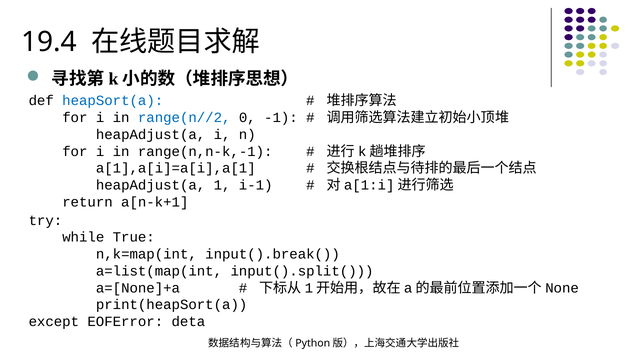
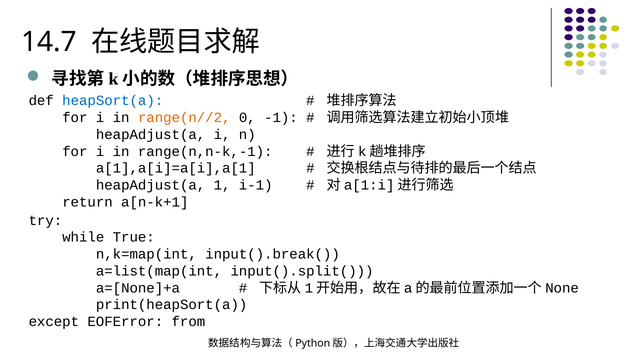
19.4: 19.4 -> 14.7 (49, 42)
range(n//2 colour: blue -> orange (184, 118)
deta: deta -> from (188, 322)
